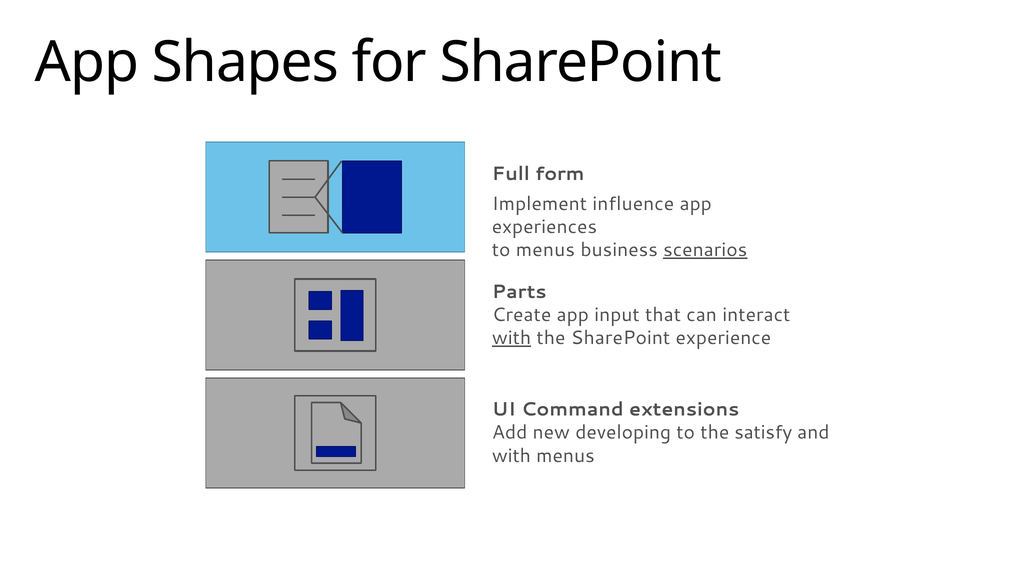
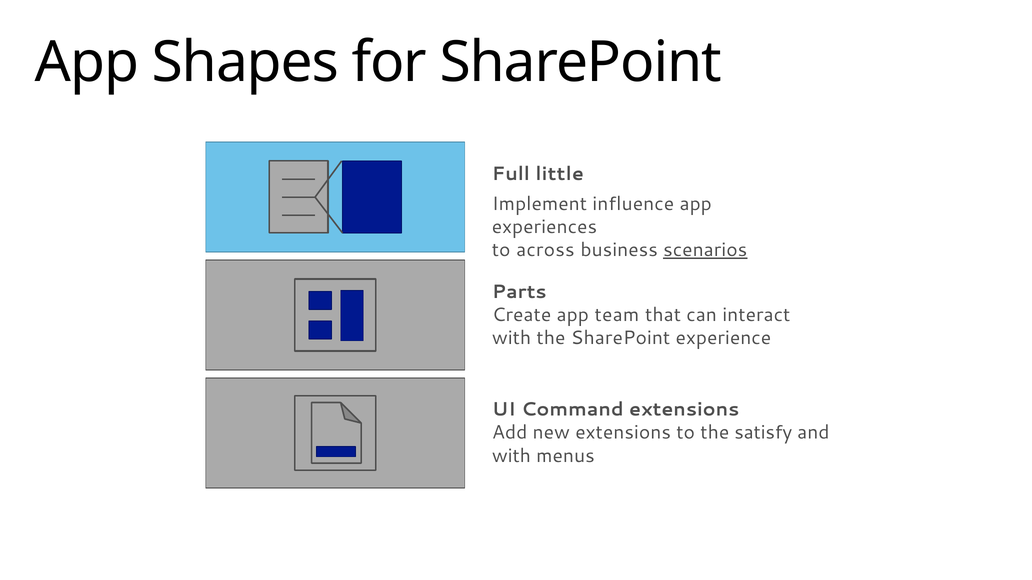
form: form -> little (560, 174)
to menus: menus -> across (545, 250)
input: input -> team (617, 315)
with underline: present -> none (512, 338)
new developing: developing -> extensions (623, 433)
